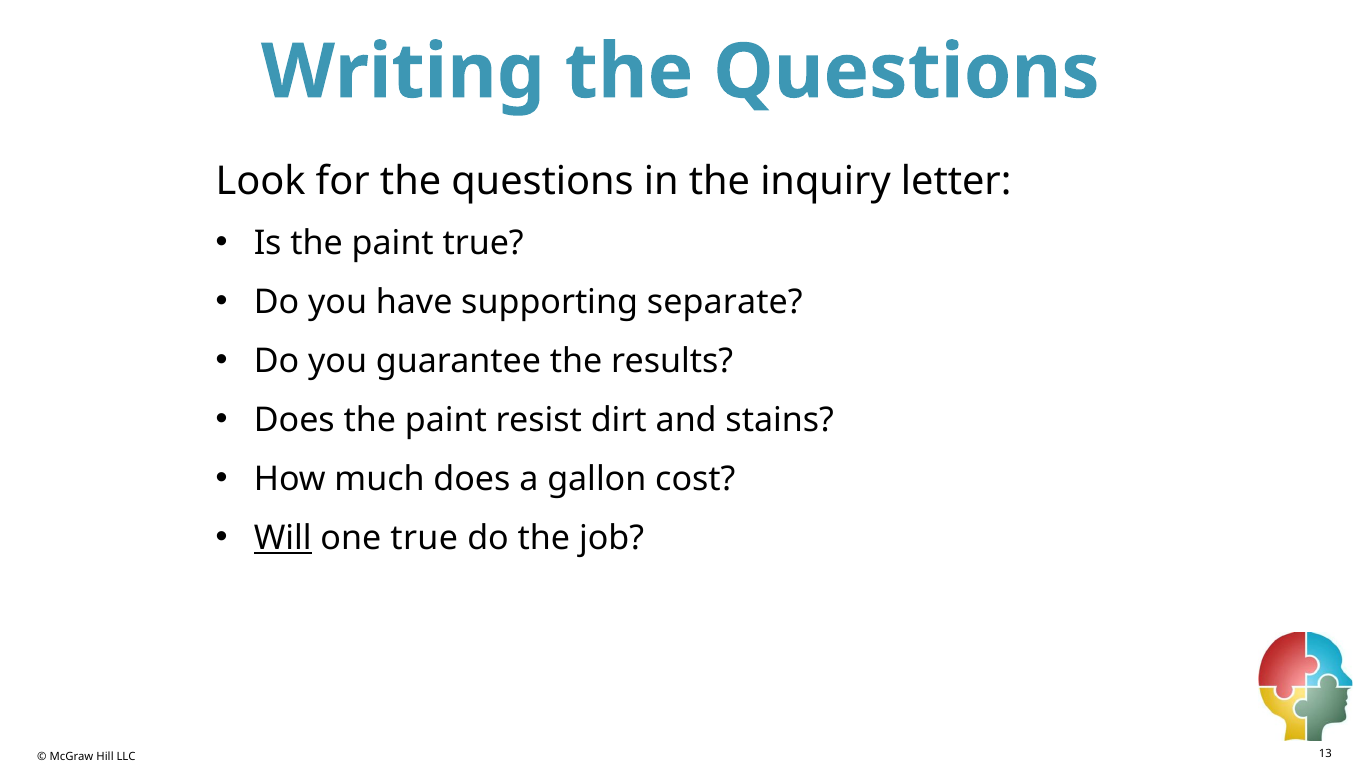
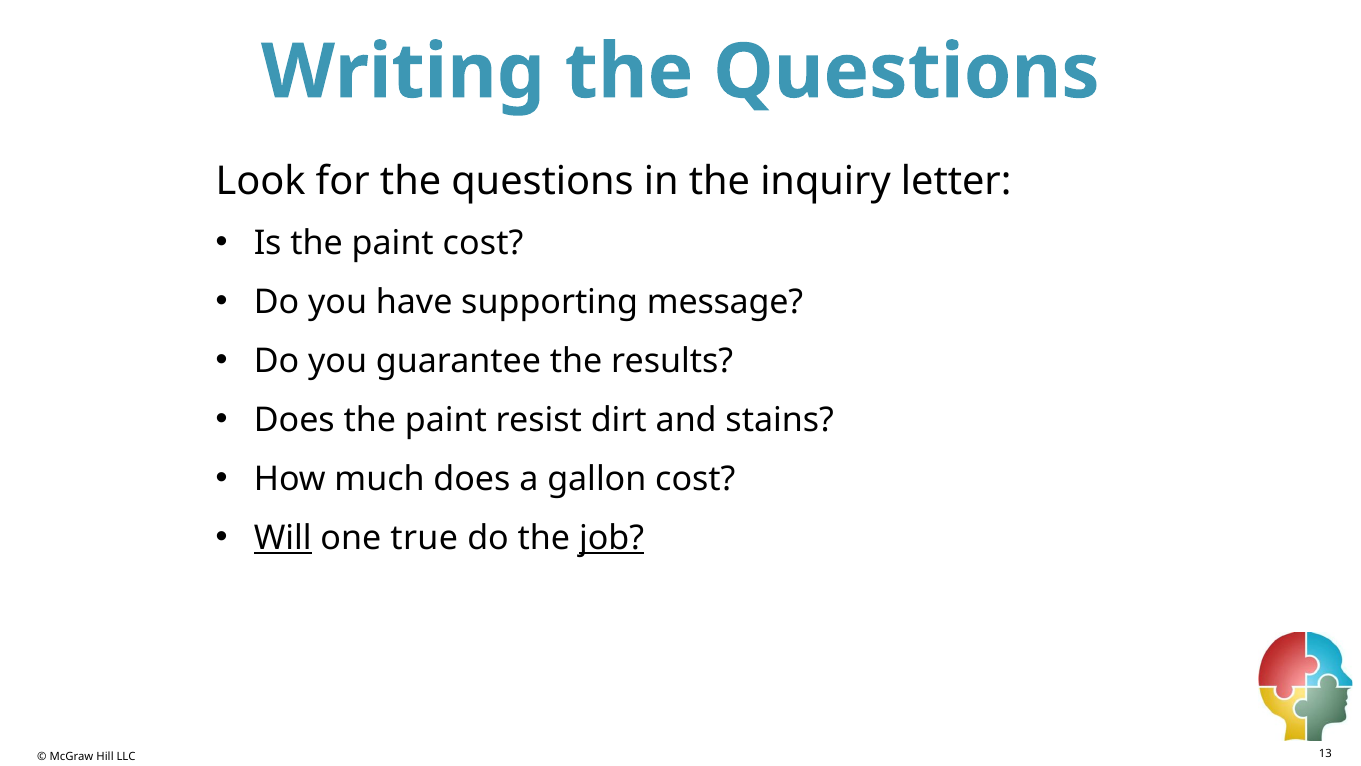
paint true: true -> cost (483, 243)
separate: separate -> message (725, 302)
job underline: none -> present (612, 538)
